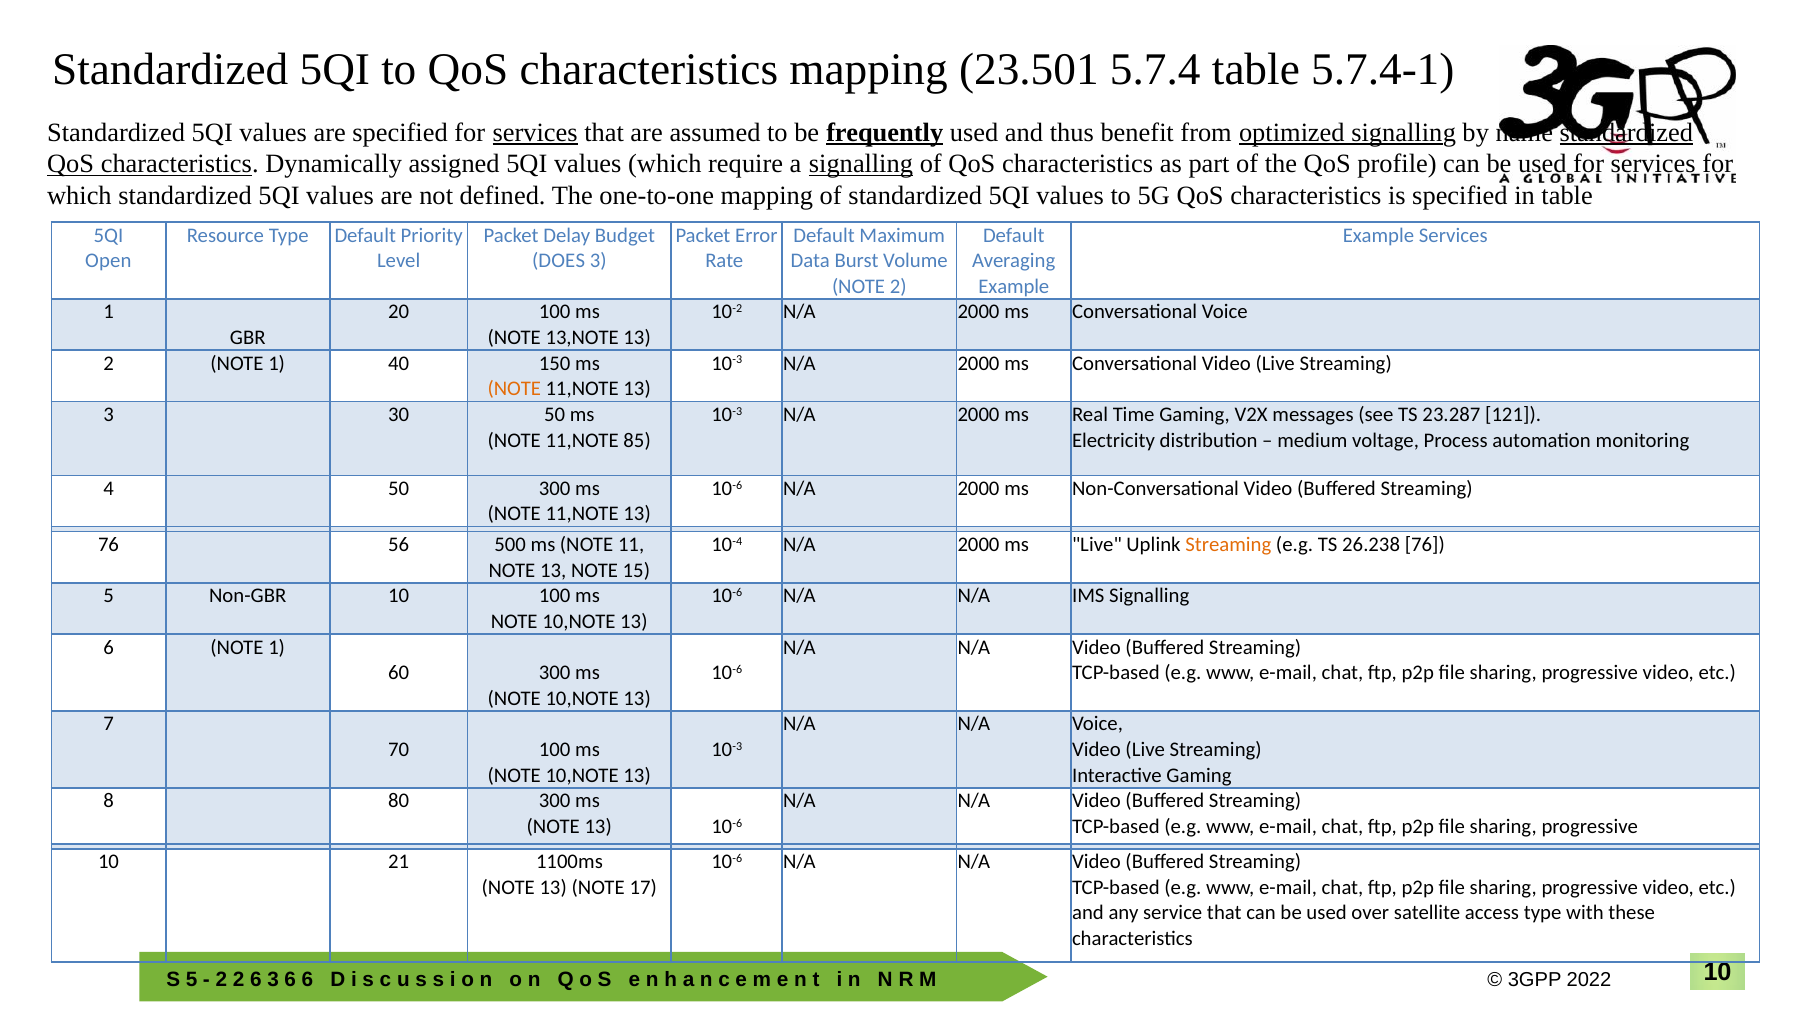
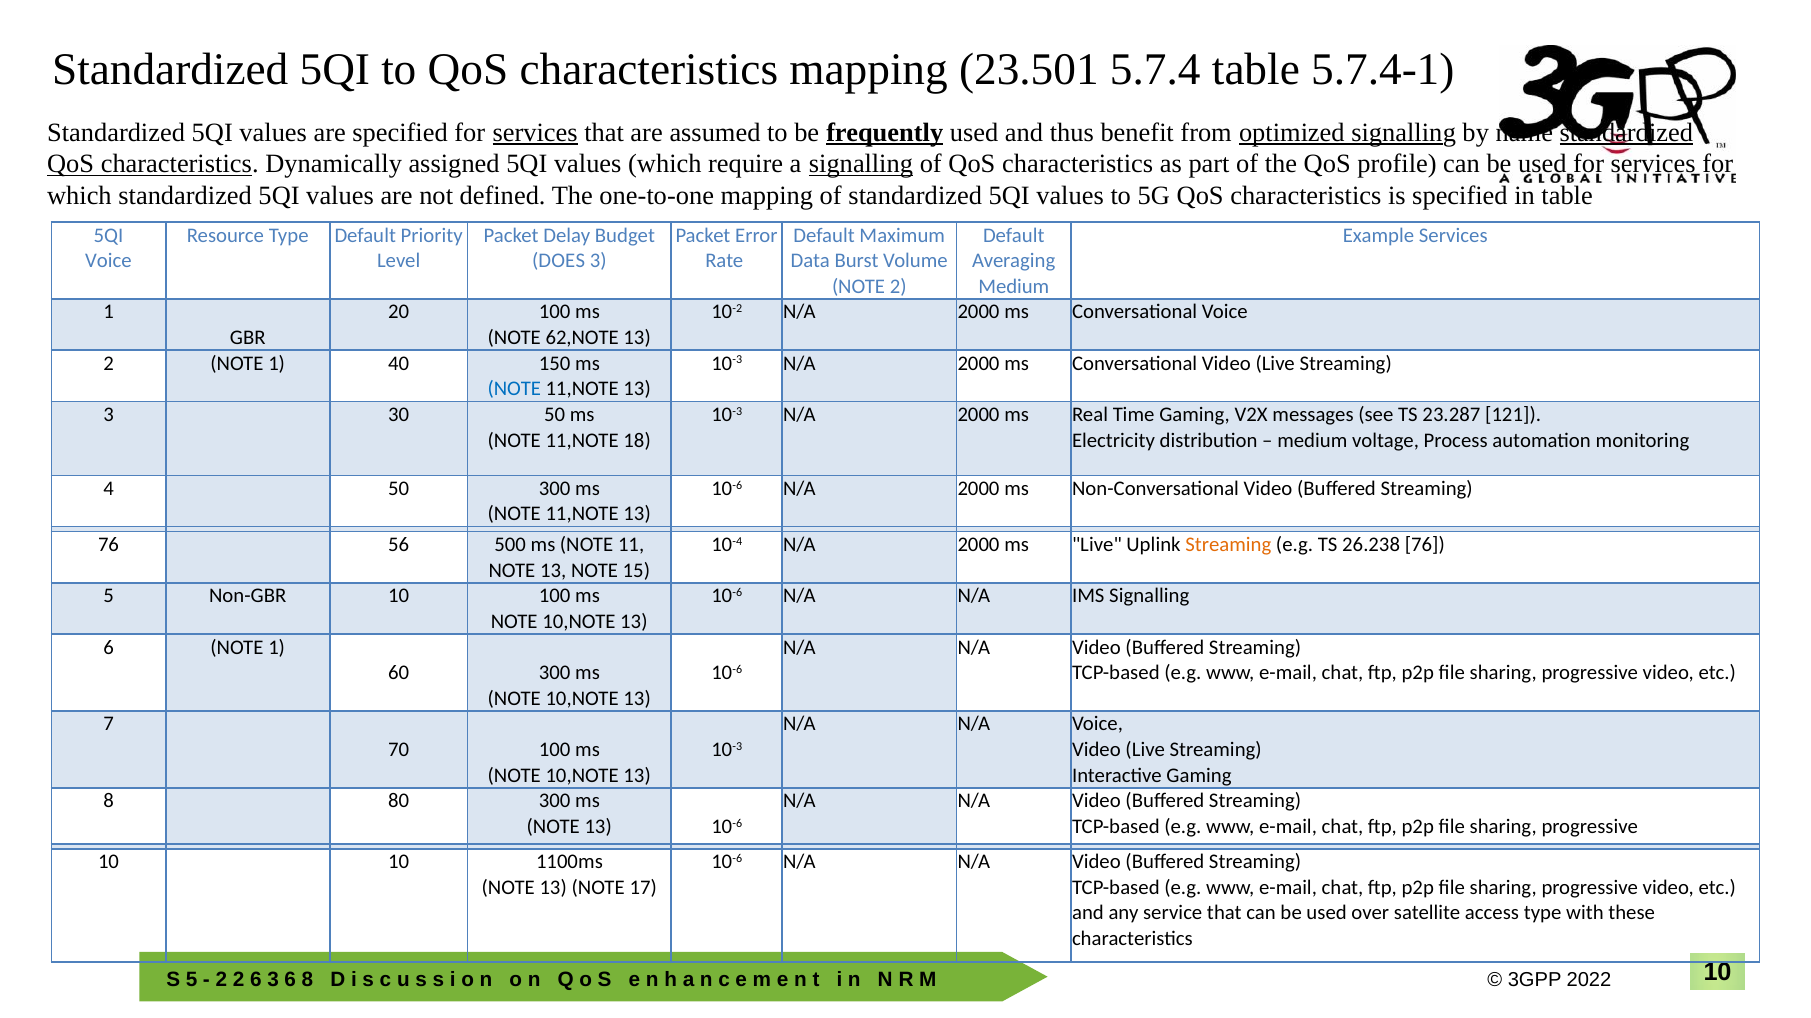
Open: Open -> Voice (108, 261)
Example: Example -> Medium (1014, 287)
13,NOTE: 13,NOTE -> 62,NOTE (582, 338)
NOTE colour: orange -> blue (514, 389)
85: 85 -> 18 (637, 441)
10 21: 21 -> 10 (399, 862)
6 6: 6 -> 8 (307, 980)
